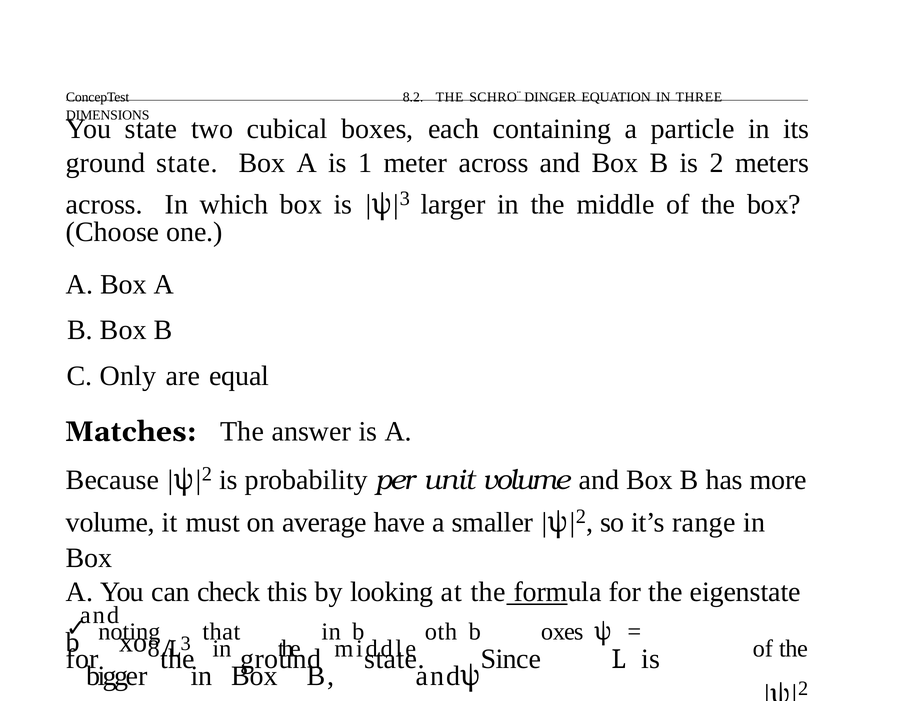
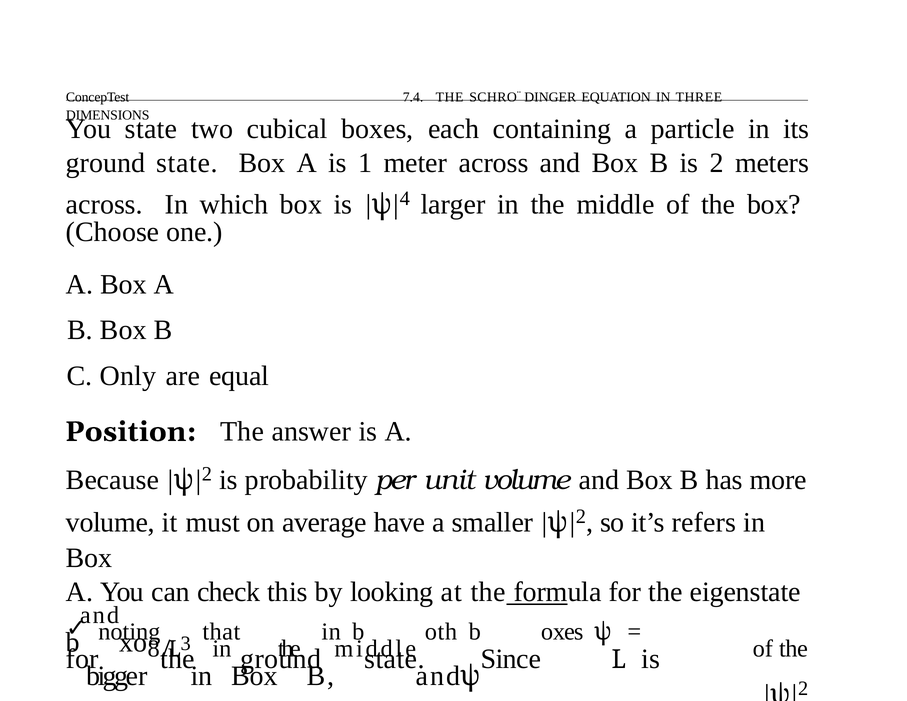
8.2: 8.2 -> 7.4 (413, 97)
3: 3 -> 4 (405, 198)
Matches: Matches -> Position (131, 432)
range: range -> refers (704, 522)
